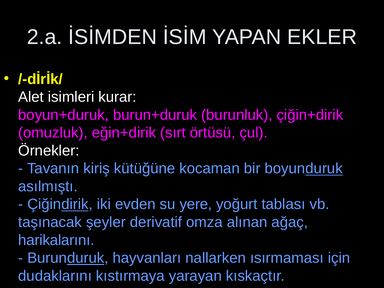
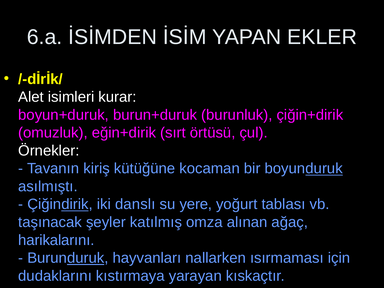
2.a: 2.a -> 6.a (45, 37)
evden: evden -> danslı (135, 204)
derivatif: derivatif -> katılmış (156, 222)
